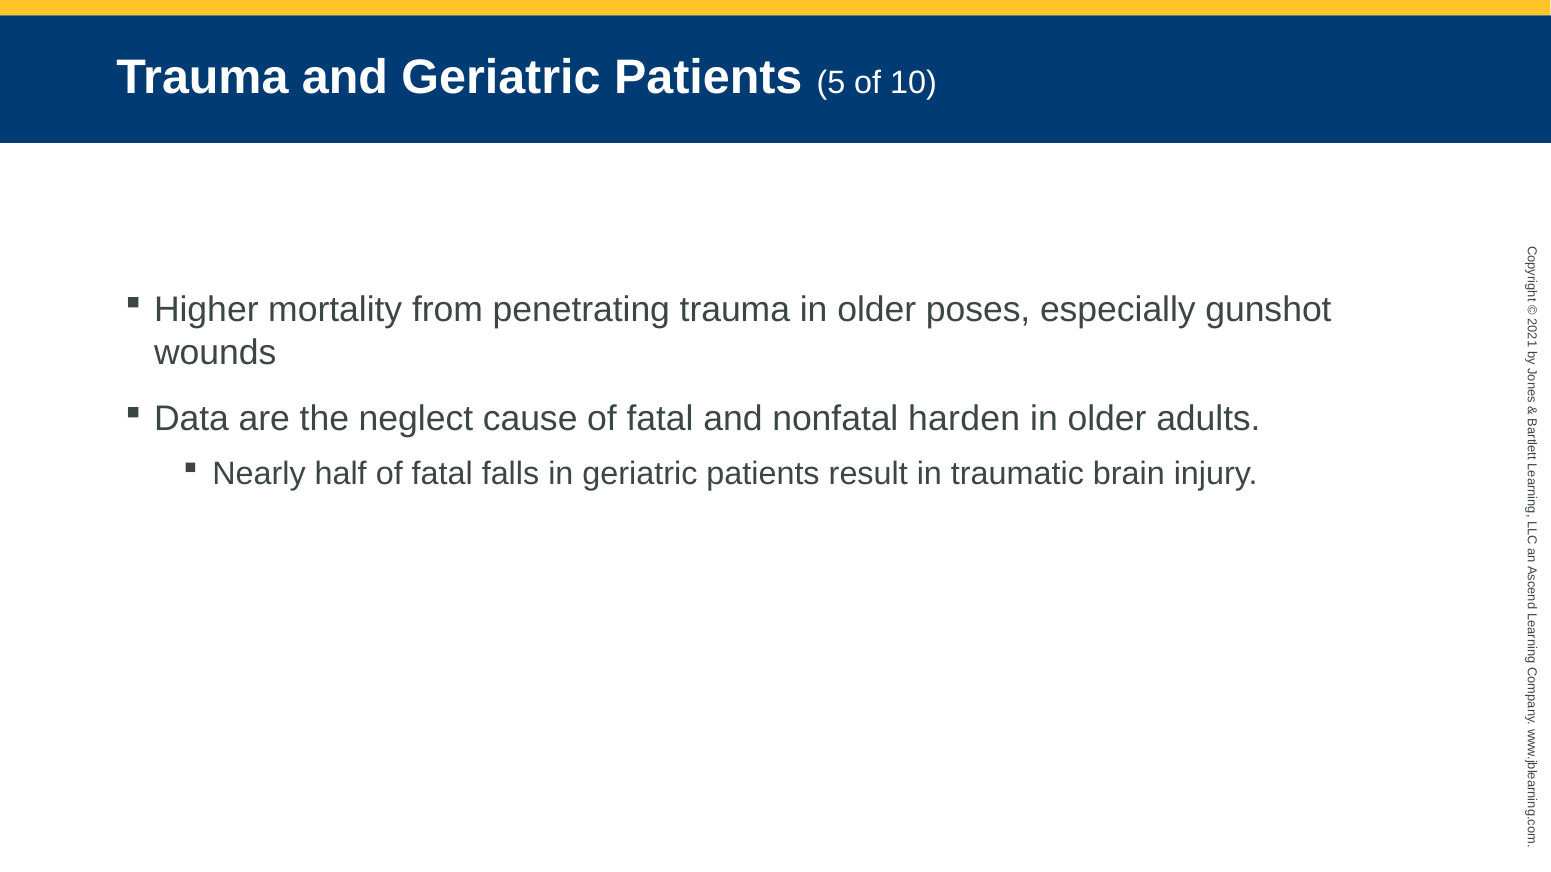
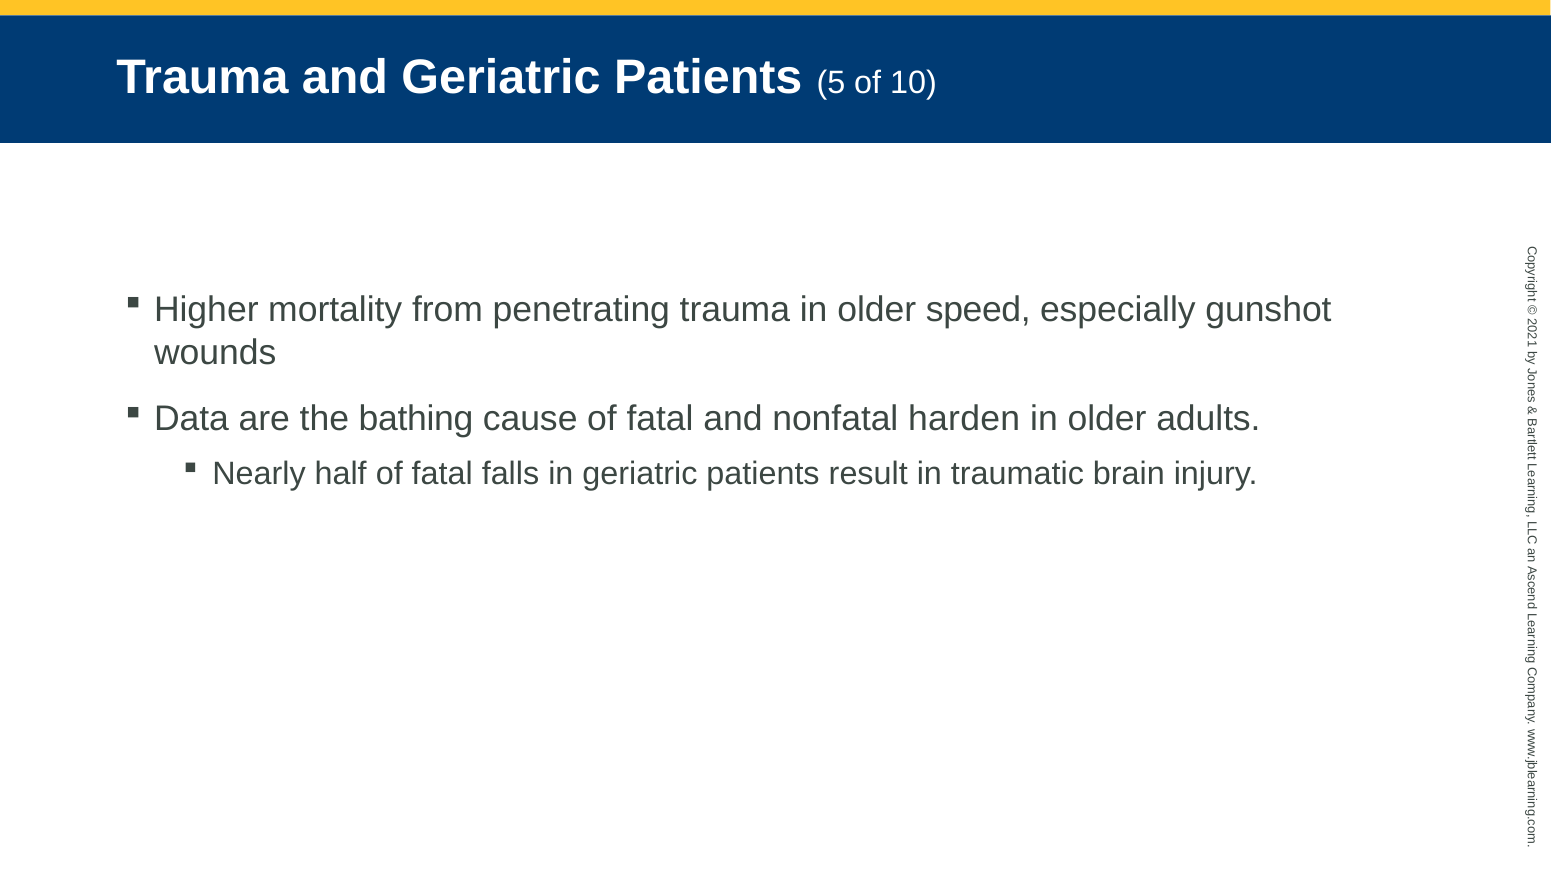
poses: poses -> speed (978, 310)
neglect: neglect -> bathing (416, 419)
